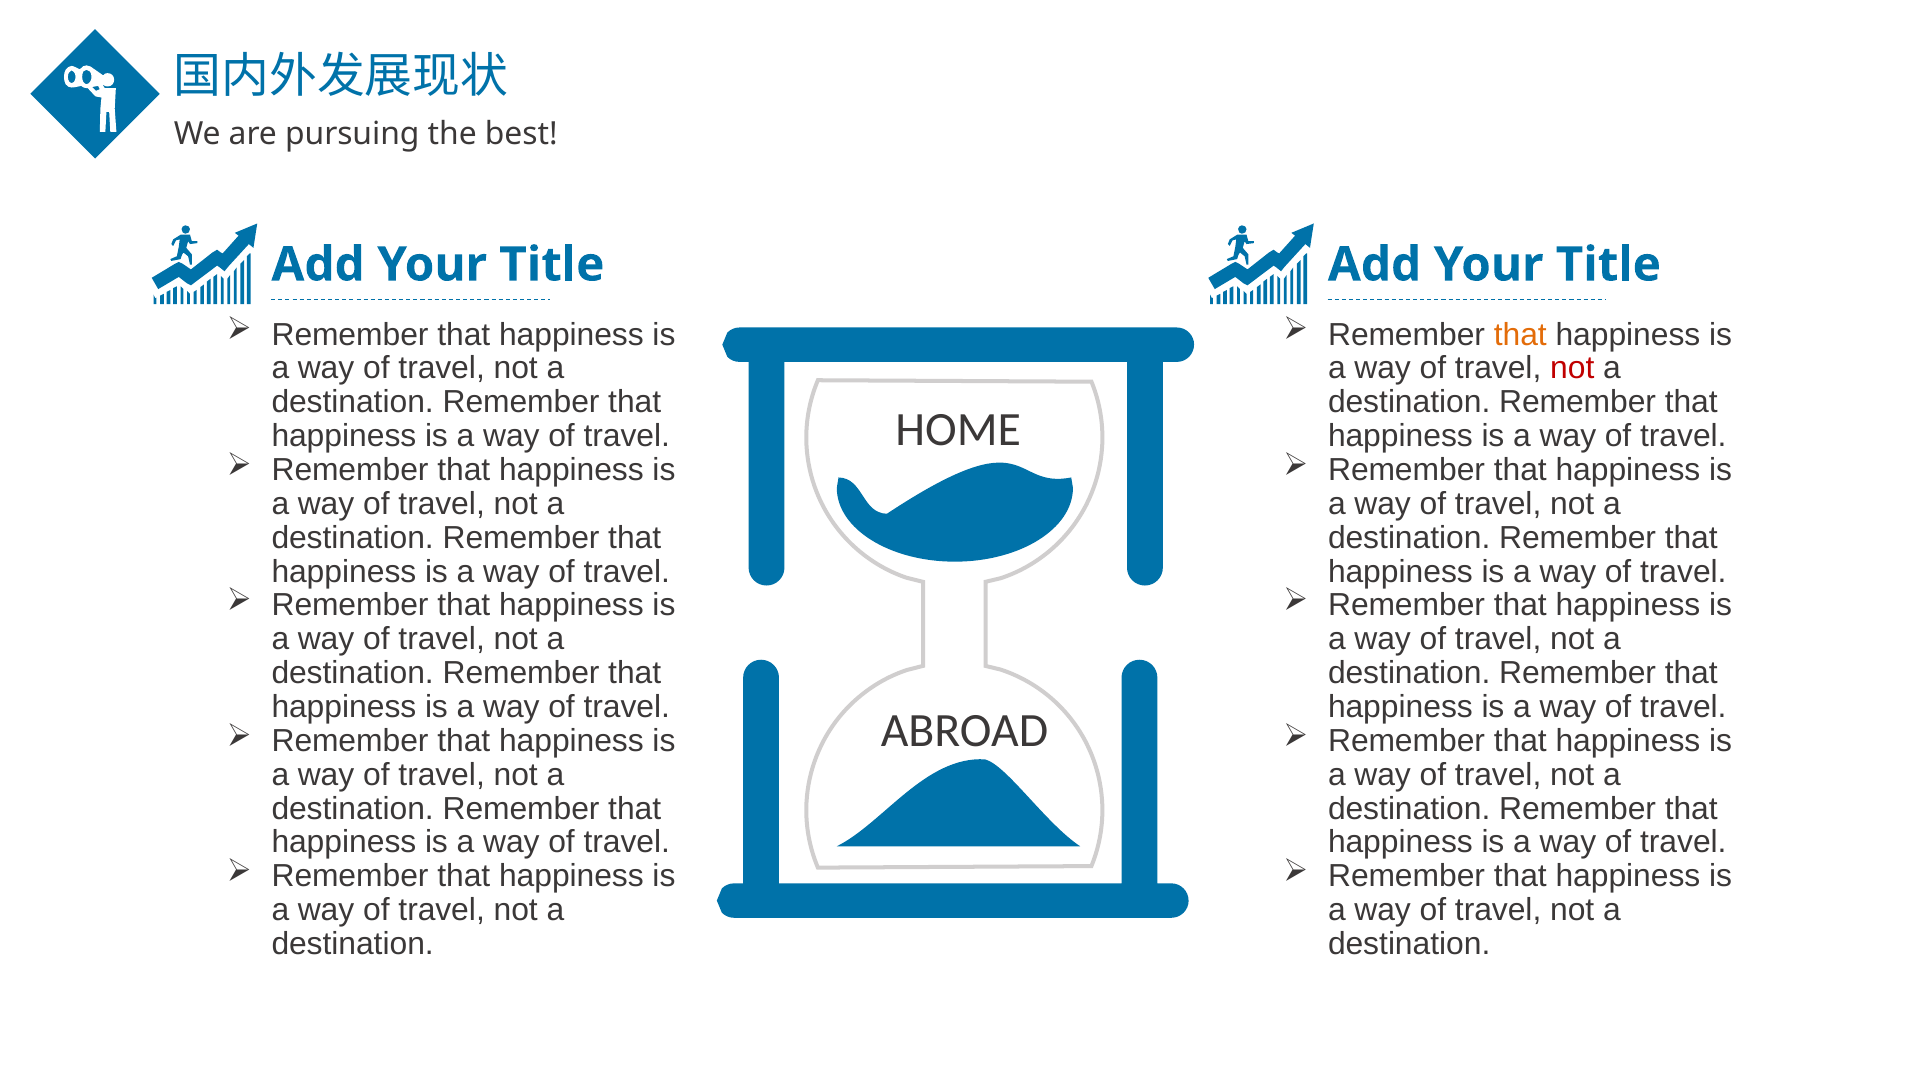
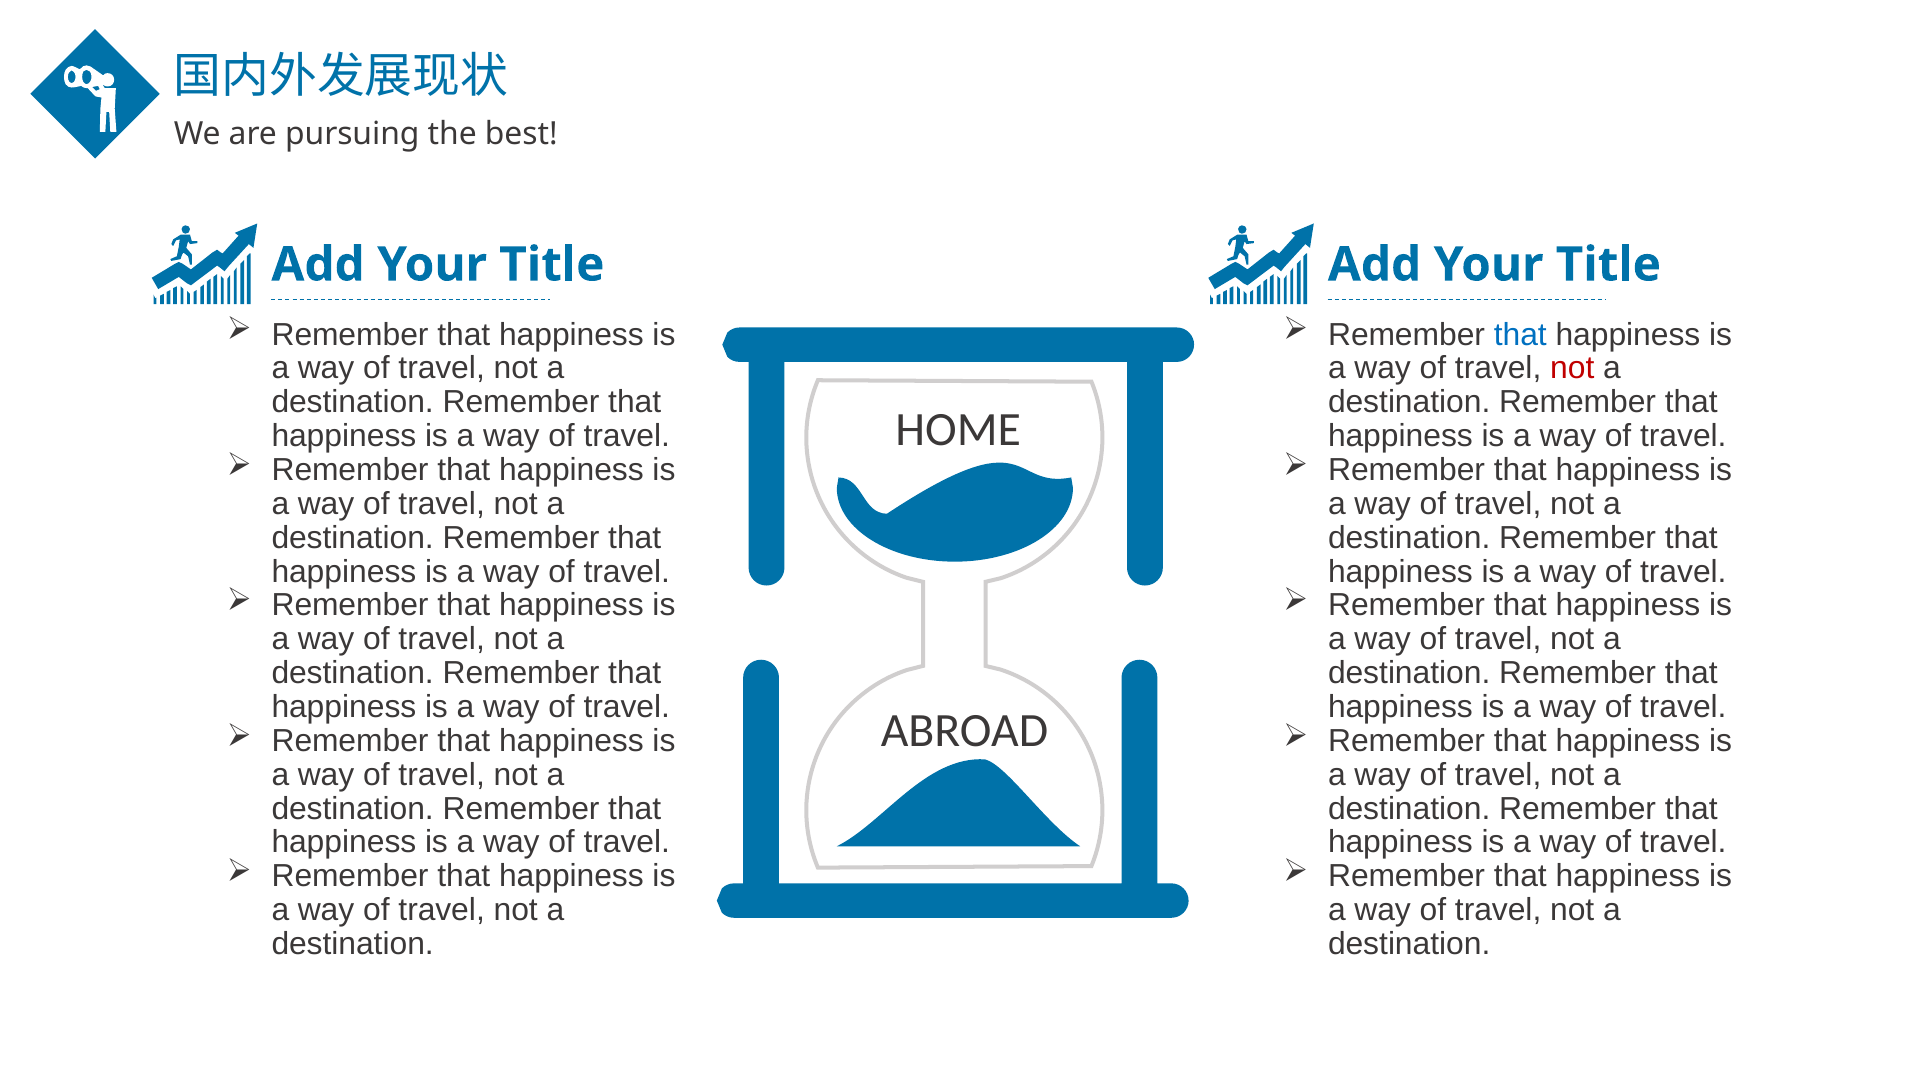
that colour: orange -> blue (1520, 334)
